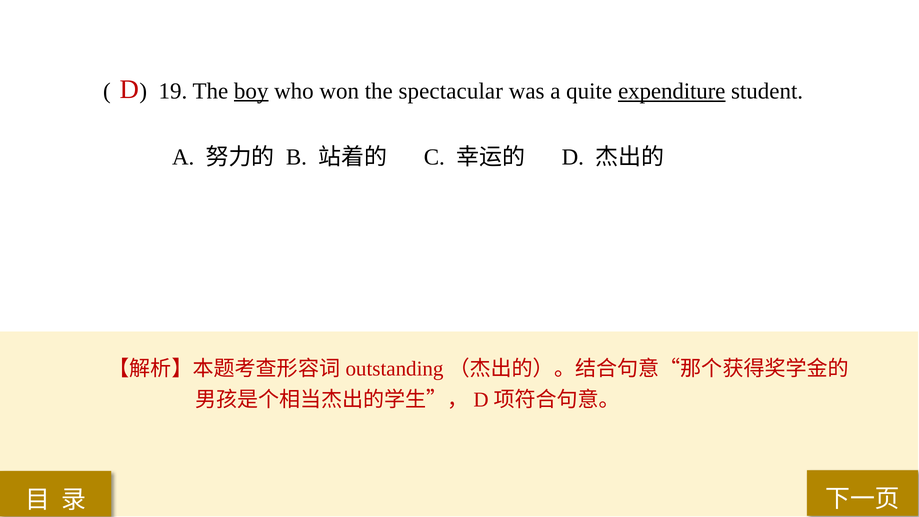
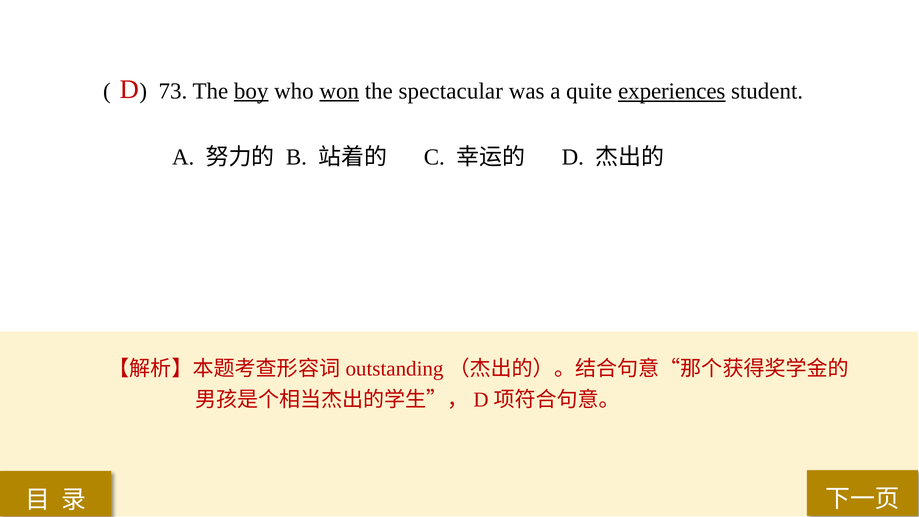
19: 19 -> 73 (173, 91)
won underline: none -> present (339, 91)
expenditure: expenditure -> experiences (672, 91)
